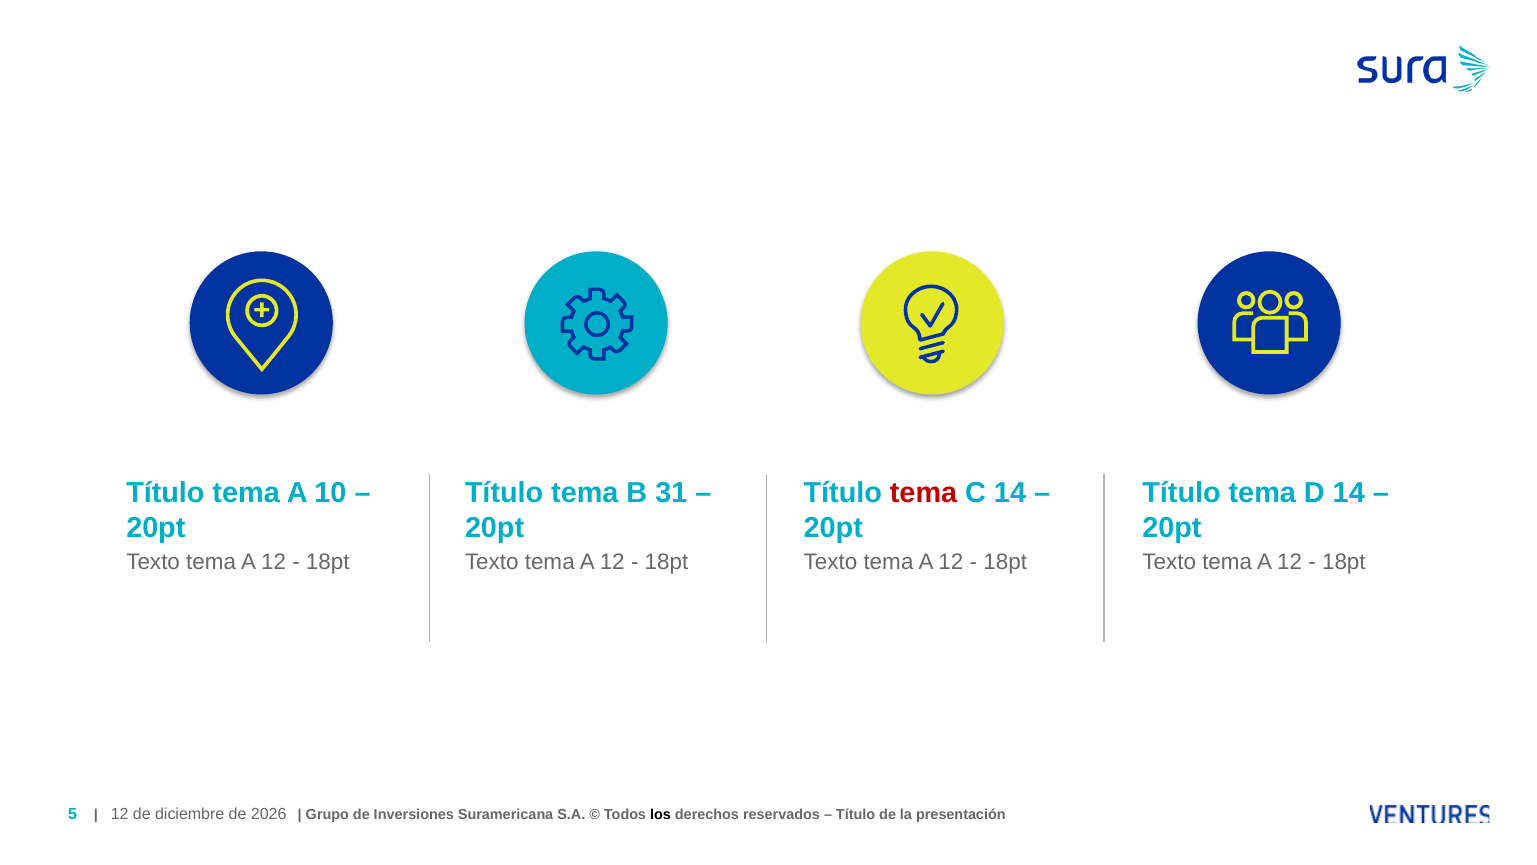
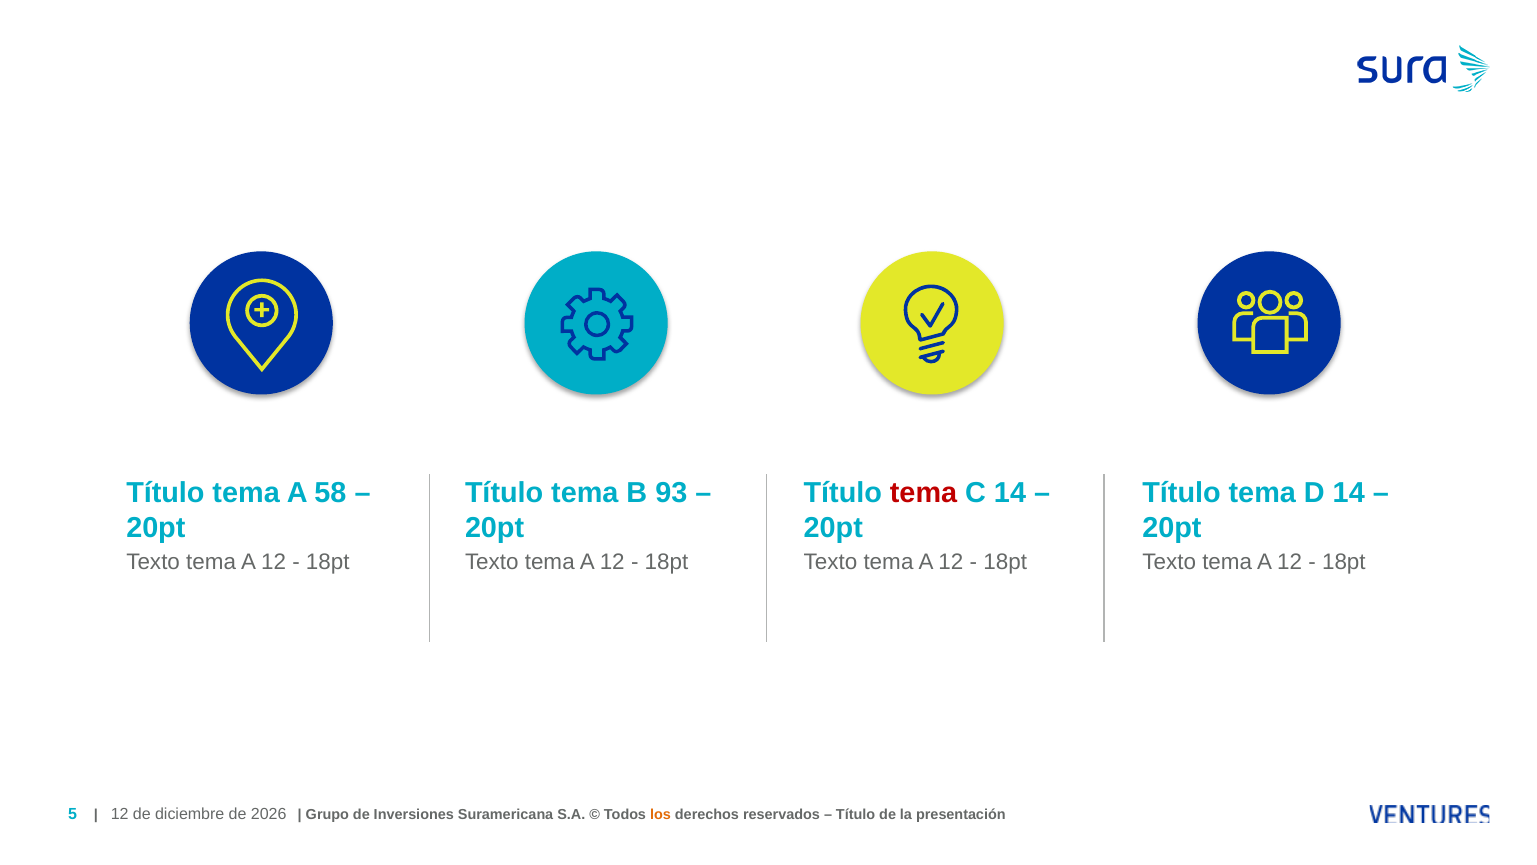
10: 10 -> 58 (330, 493)
31: 31 -> 93 (671, 493)
los colour: black -> orange (661, 815)
